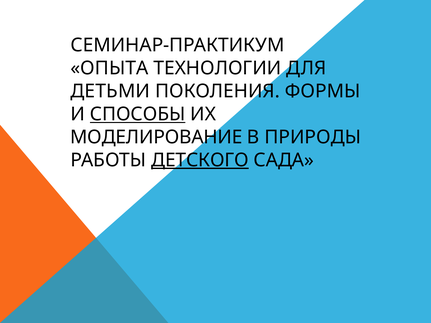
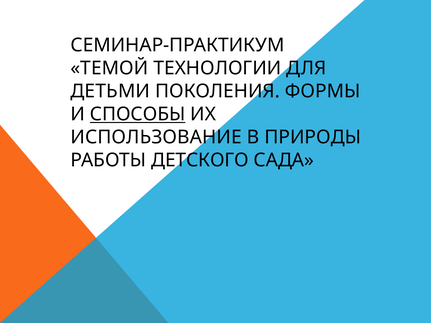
ОПЫТА: ОПЫТА -> ТЕМОЙ (109, 68)
МОДЕЛИРОВАНИЕ: МОДЕЛИРОВАНИЕ -> ИСПОЛЬЗОВАНИЕ (156, 137)
ДЕТСКОГО underline: present -> none (200, 160)
